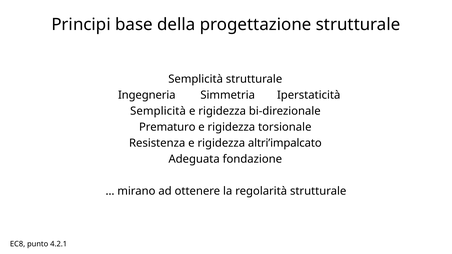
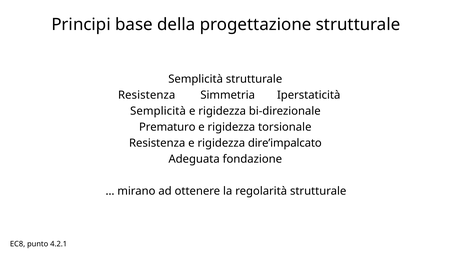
Ingegneria: Ingegneria -> Resistenza (147, 95)
altri’impalcato: altri’impalcato -> dire’impalcato (285, 143)
